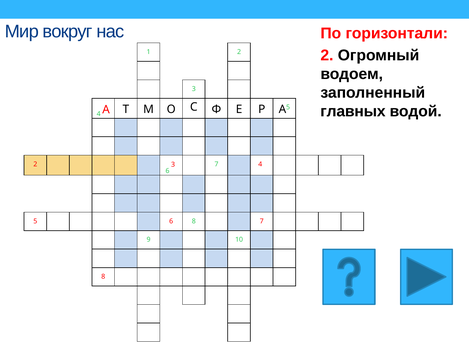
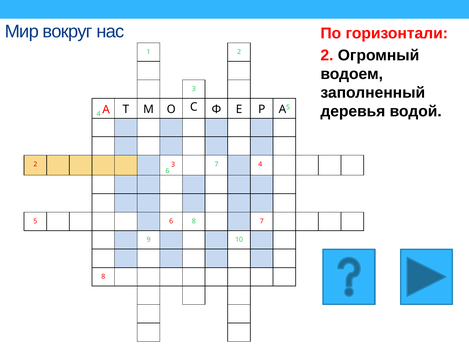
главных: главных -> деревья (353, 112)
